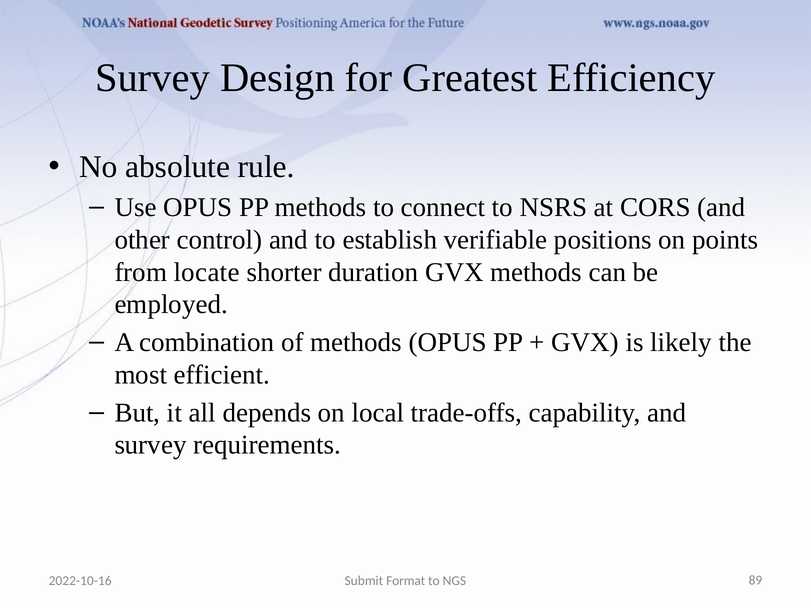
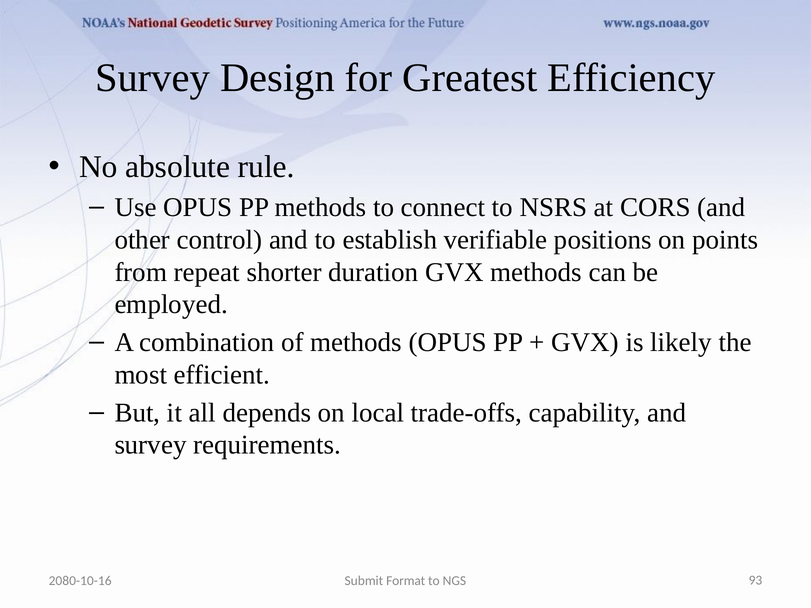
locate: locate -> repeat (207, 272)
2022-10-16: 2022-10-16 -> 2080-10-16 (80, 581)
89: 89 -> 93 (755, 581)
